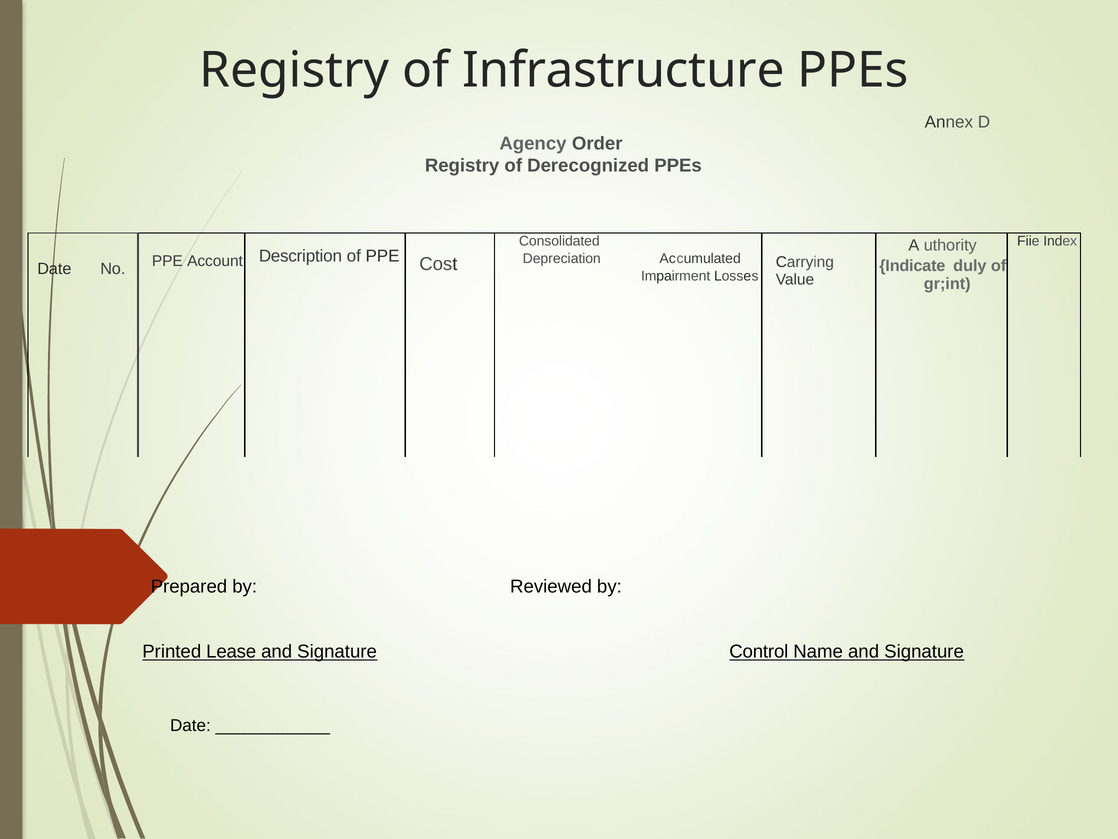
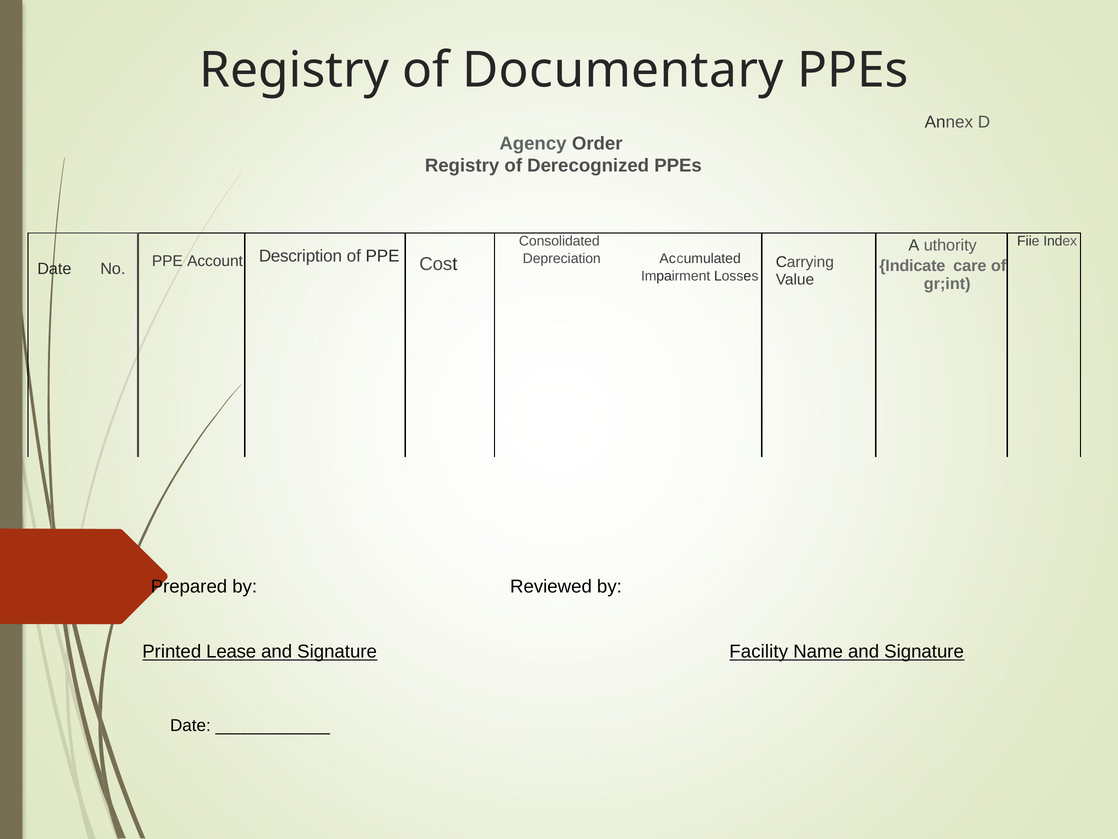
Infrastructure: Infrastructure -> Documentary (623, 70)
duly: duly -> care (970, 266)
Control: Control -> Facility (759, 651)
